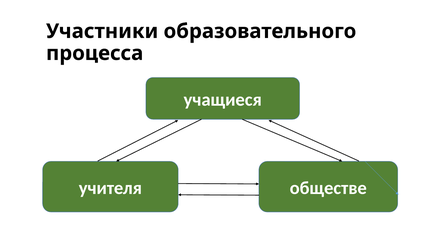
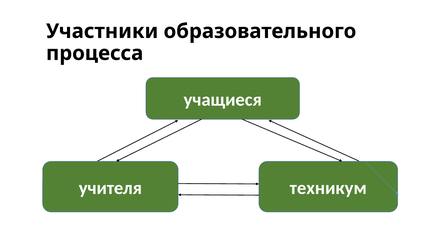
обществе: обществе -> техникум (328, 188)
